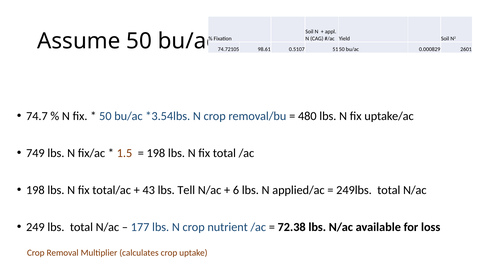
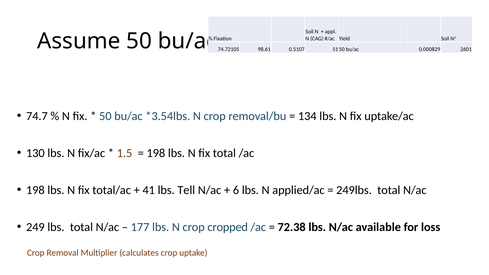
480: 480 -> 134 (307, 116)
749: 749 -> 130 (35, 153)
43: 43 -> 41 (149, 190)
nutrient: nutrient -> cropped (228, 227)
